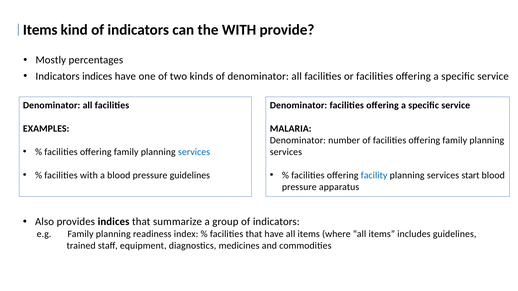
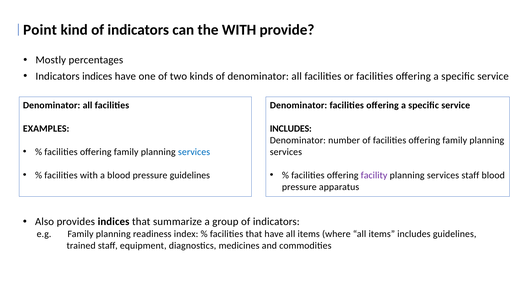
Items: Items -> Point (40, 30)
MALARIA: MALARIA -> INCLUDES (291, 129)
facility colour: blue -> purple (374, 175)
services start: start -> staff (470, 175)
